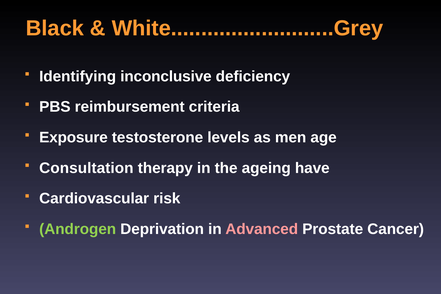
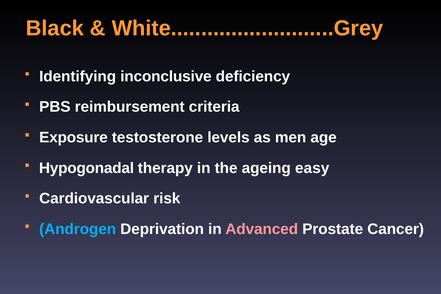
Consultation: Consultation -> Hypogonadal (87, 168)
have: have -> easy (312, 168)
Androgen colour: light green -> light blue (78, 229)
